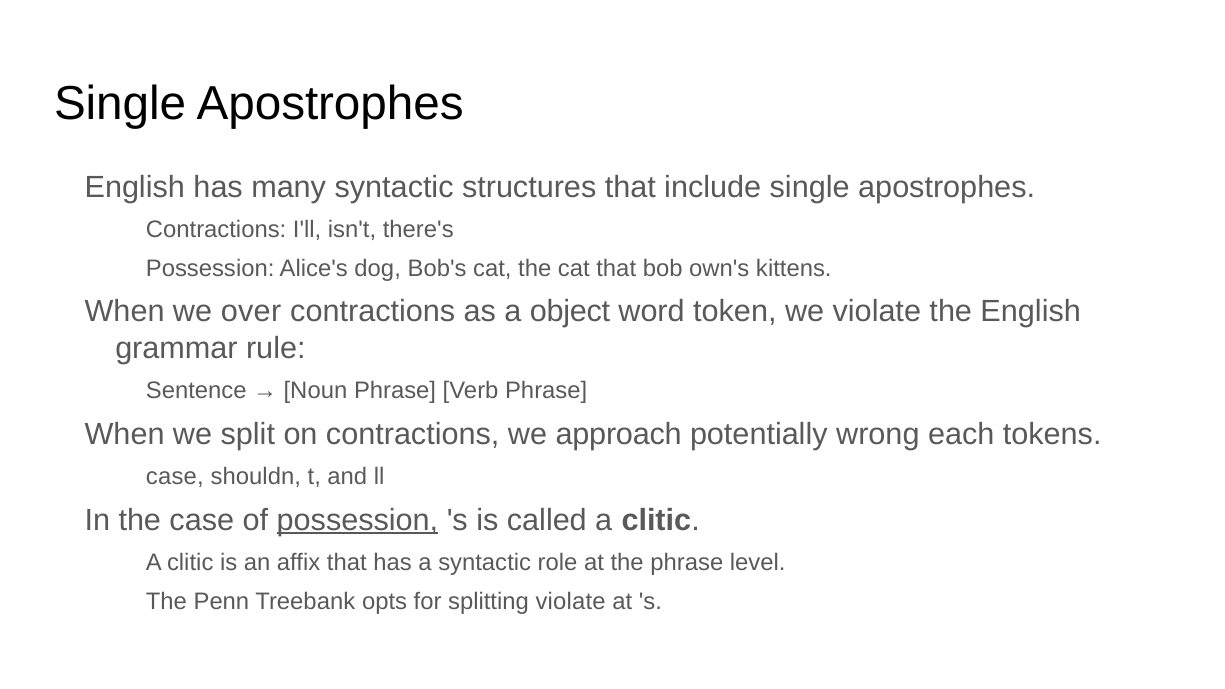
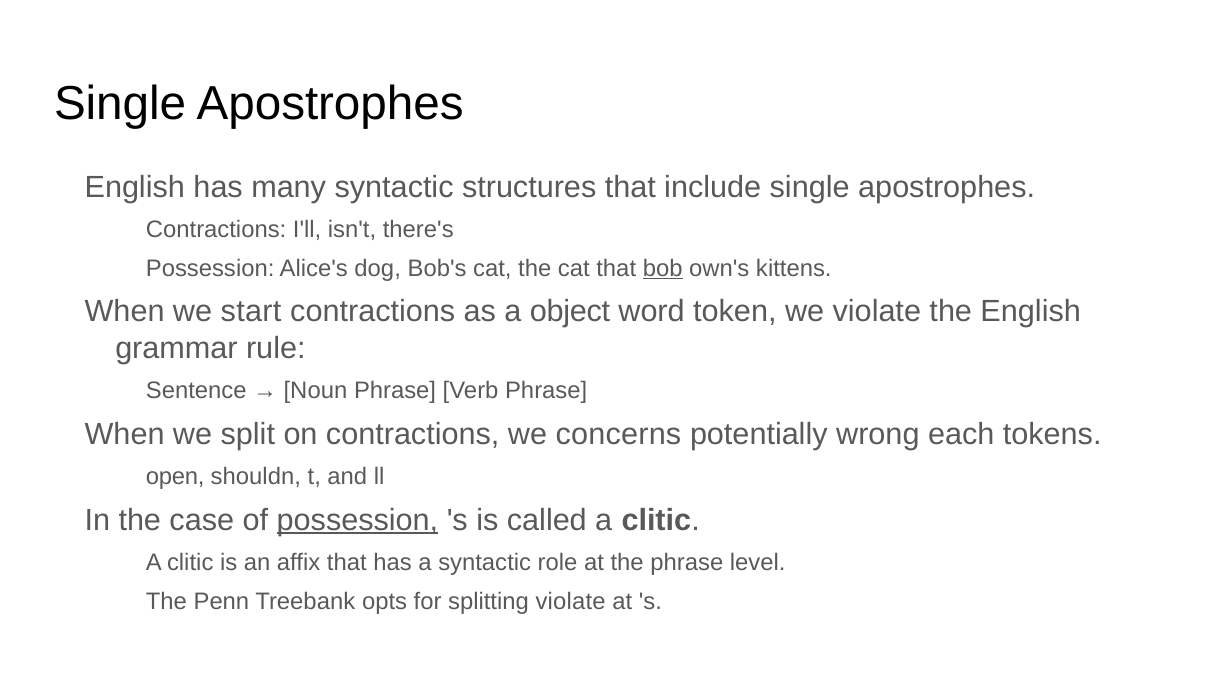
bob underline: none -> present (663, 268)
over: over -> start (251, 312)
approach: approach -> concerns (618, 434)
case: case -> open (175, 477)
